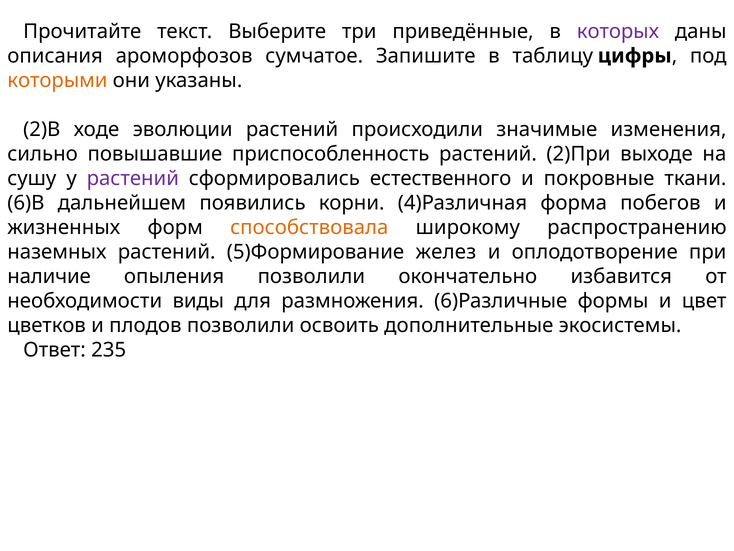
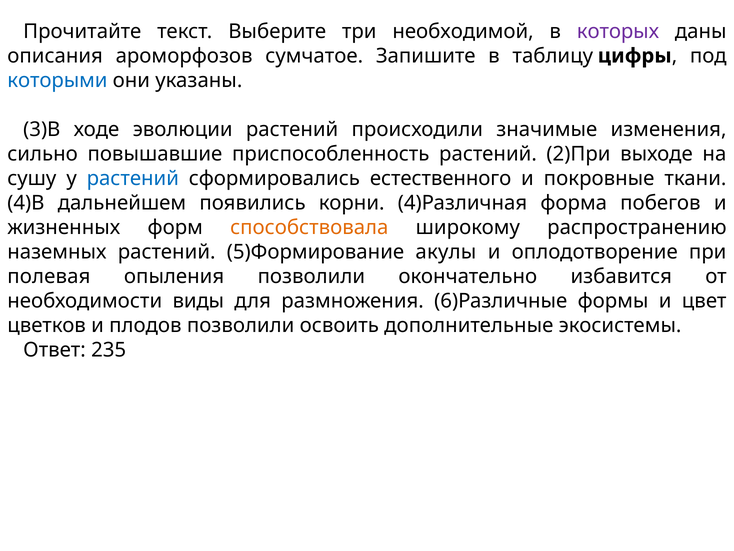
приведённые: приведённые -> необходимой (463, 31)
которыми colour: orange -> blue (57, 80)
2)В: 2)В -> 3)В (42, 129)
растений colour: purple -> blue (133, 178)
6)В: 6)В -> 4)В (26, 203)
желез: желез -> акулы (446, 252)
наличие: наличие -> полевая (49, 276)
